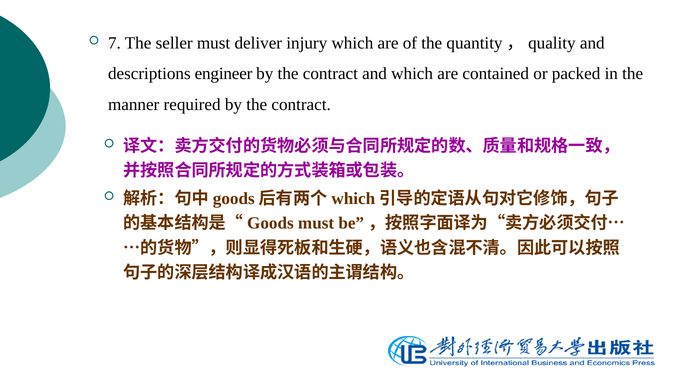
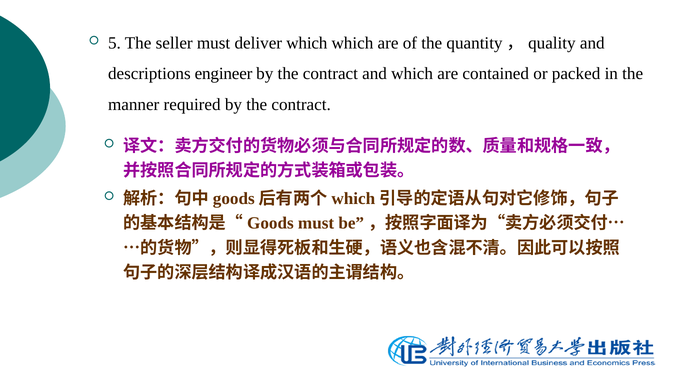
7: 7 -> 5 (114, 43)
deliver injury: injury -> which (307, 43)
